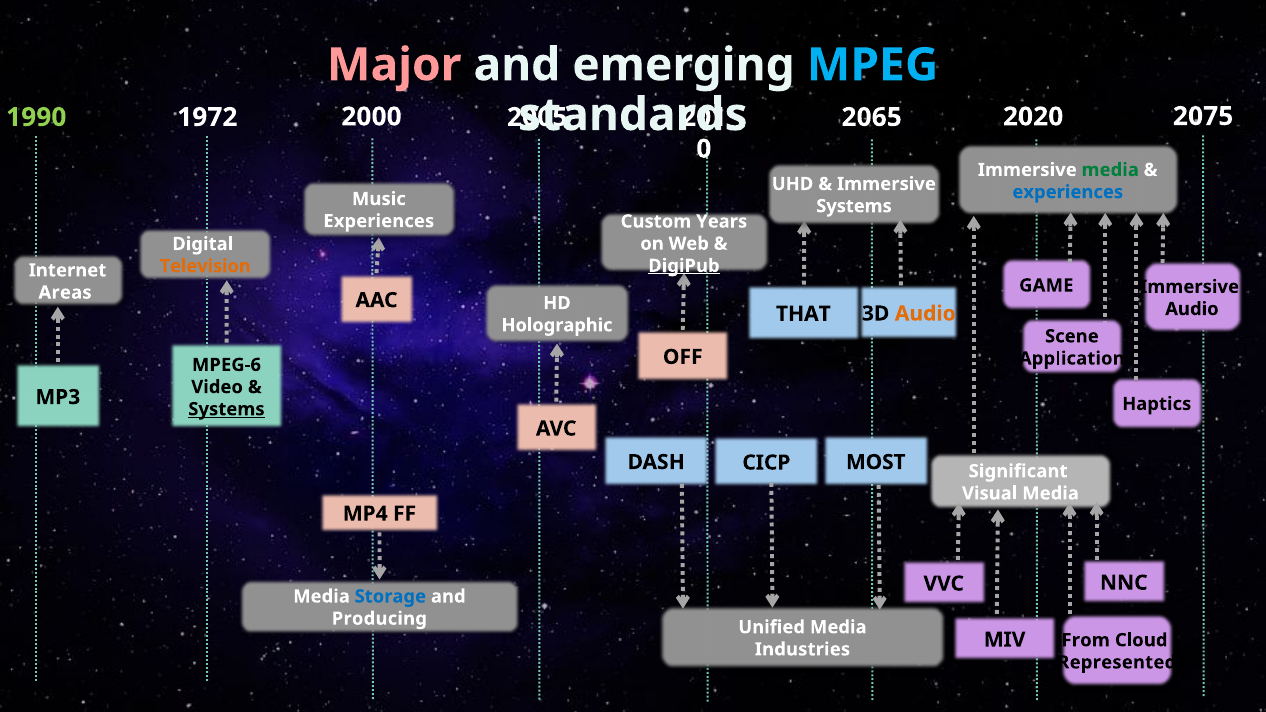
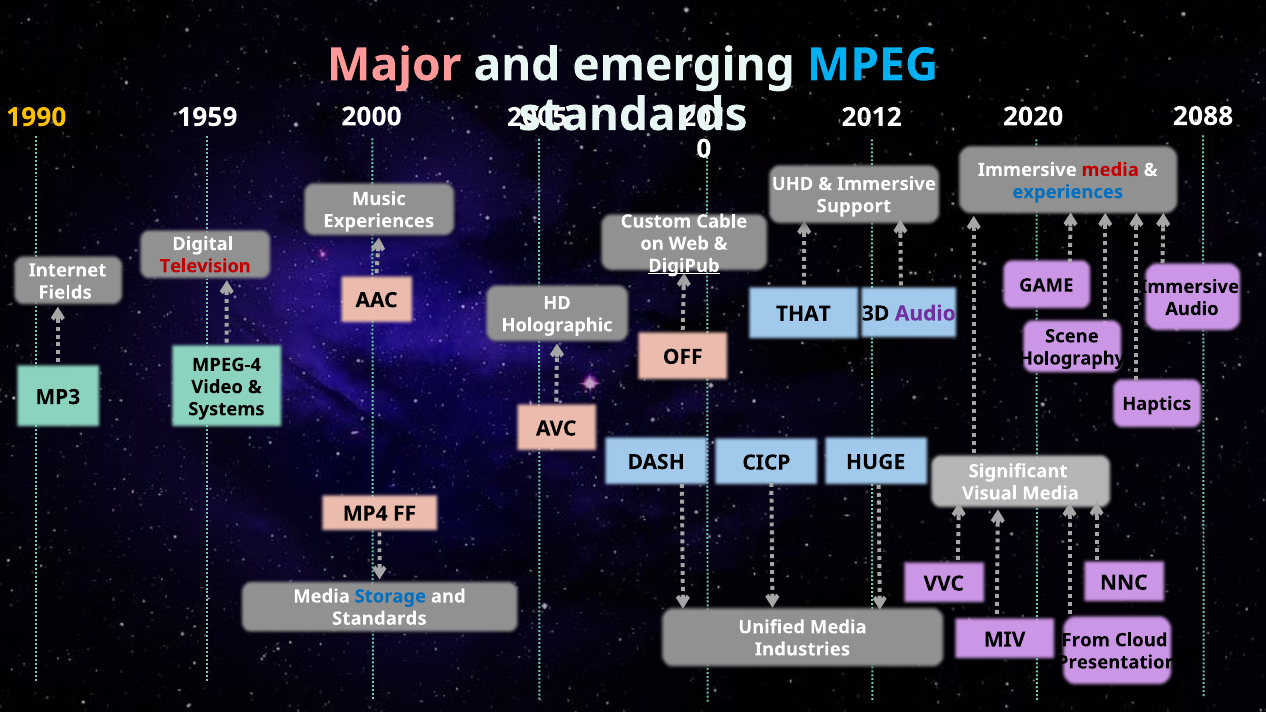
2075: 2075 -> 2088 (1203, 116)
1990 colour: light green -> yellow (36, 117)
1972: 1972 -> 1959 (207, 117)
2065: 2065 -> 2012 (872, 117)
media colour: green -> red (1110, 170)
Systems: Systems -> Support (854, 206)
Years: Years -> Cable (722, 222)
Television colour: orange -> red (205, 266)
Areas: Areas -> Fields (65, 293)
Audio colour: orange -> purple (925, 314)
Application: Application -> Holography (1072, 359)
MPEG-6: MPEG-6 -> MPEG-4 (226, 365)
Systems underline: present -> none (226, 409)
MOST: MOST -> HUGE (876, 462)
Producing: Producing -> Standards (379, 619)
Represented: Represented -> Presentation (1117, 662)
